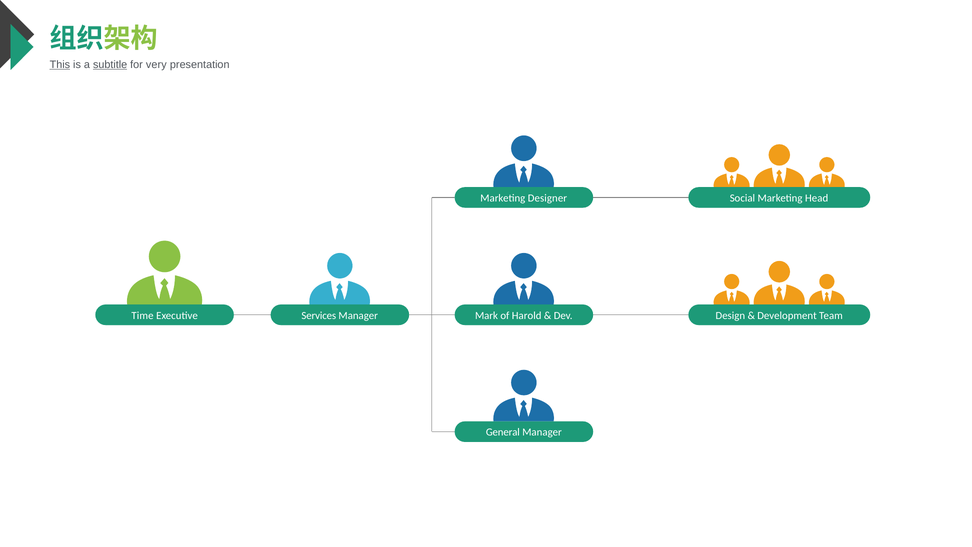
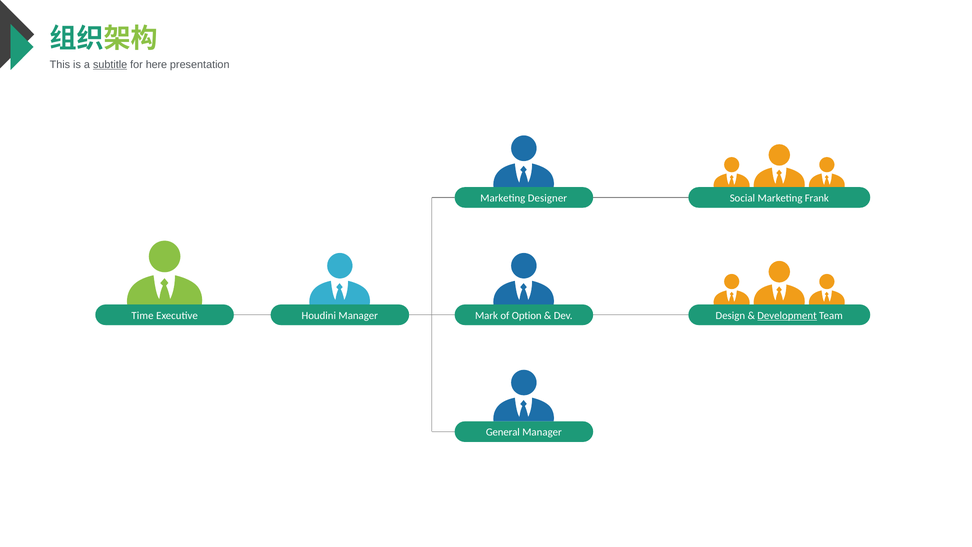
This underline: present -> none (60, 65)
very: very -> here (156, 65)
Head: Head -> Frank (817, 198)
Services: Services -> Houdini (319, 315)
Harold: Harold -> Option (527, 315)
Development underline: none -> present (787, 315)
